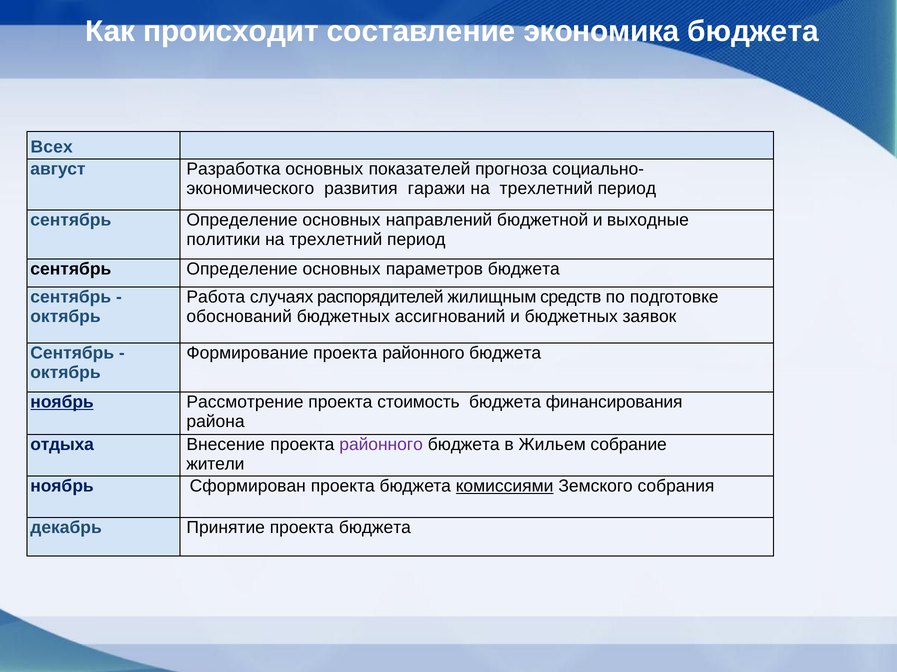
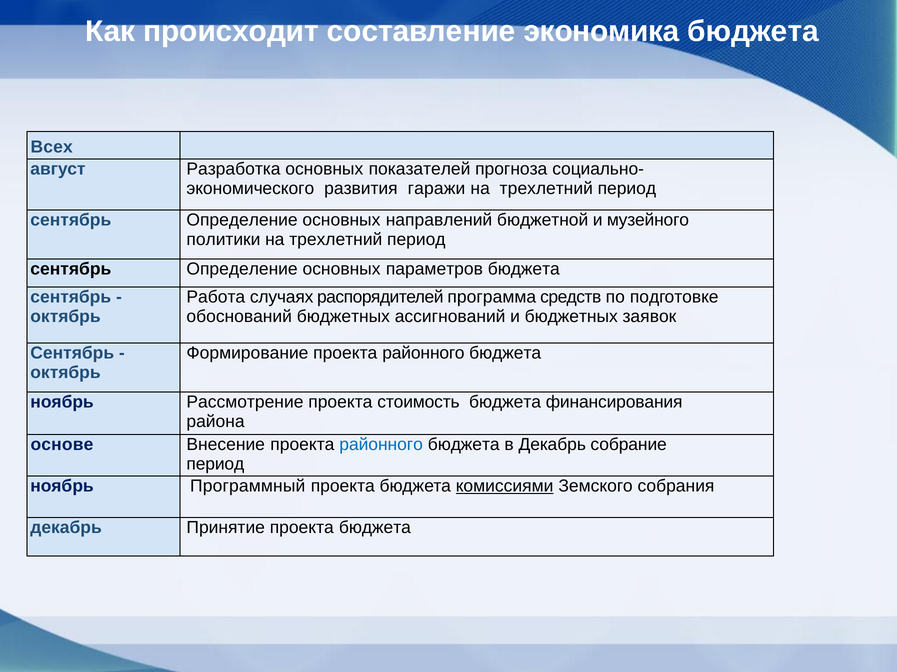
выходные: выходные -> музейного (648, 220)
жилищным: жилищным -> программа (492, 297)
ноябрь underline: present -> none (62, 402)
отдыха: отдыха -> основе (62, 445)
районного colour: purple -> blue (381, 445)
в Жильем: Жильем -> Декабрь (552, 445)
жители: жители -> период (215, 465)
Сформирован: Сформирован -> Программный (248, 486)
